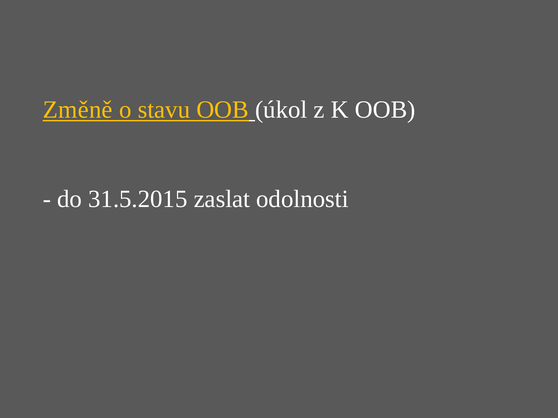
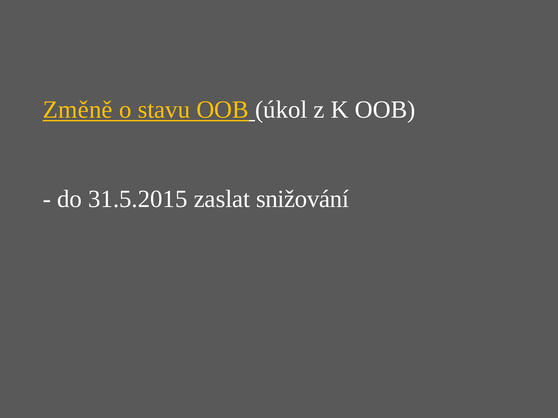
odolnosti: odolnosti -> snižování (303, 199)
